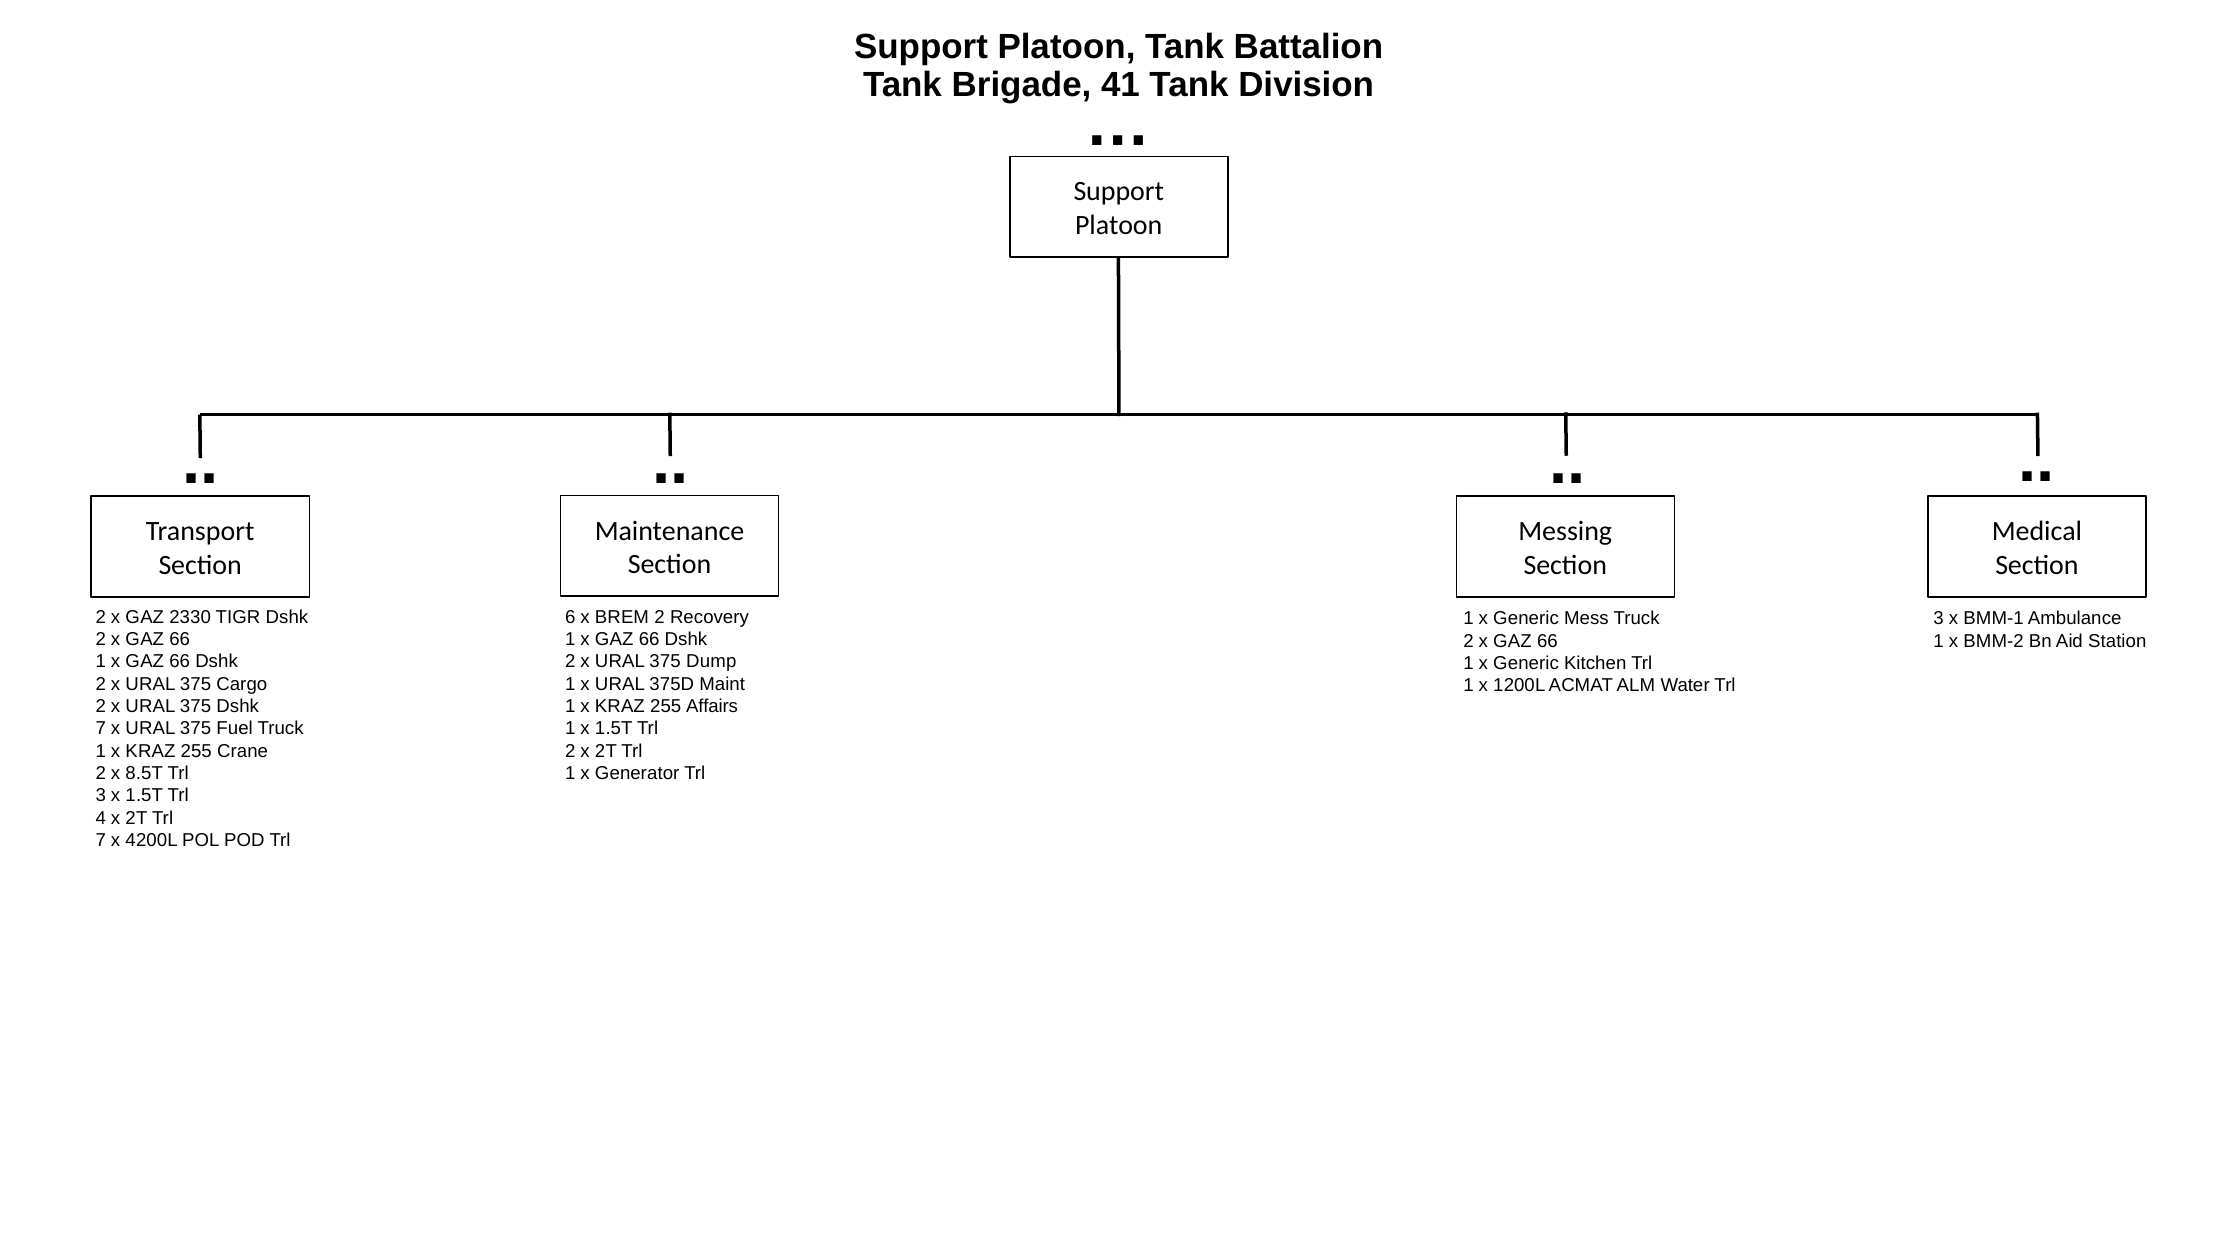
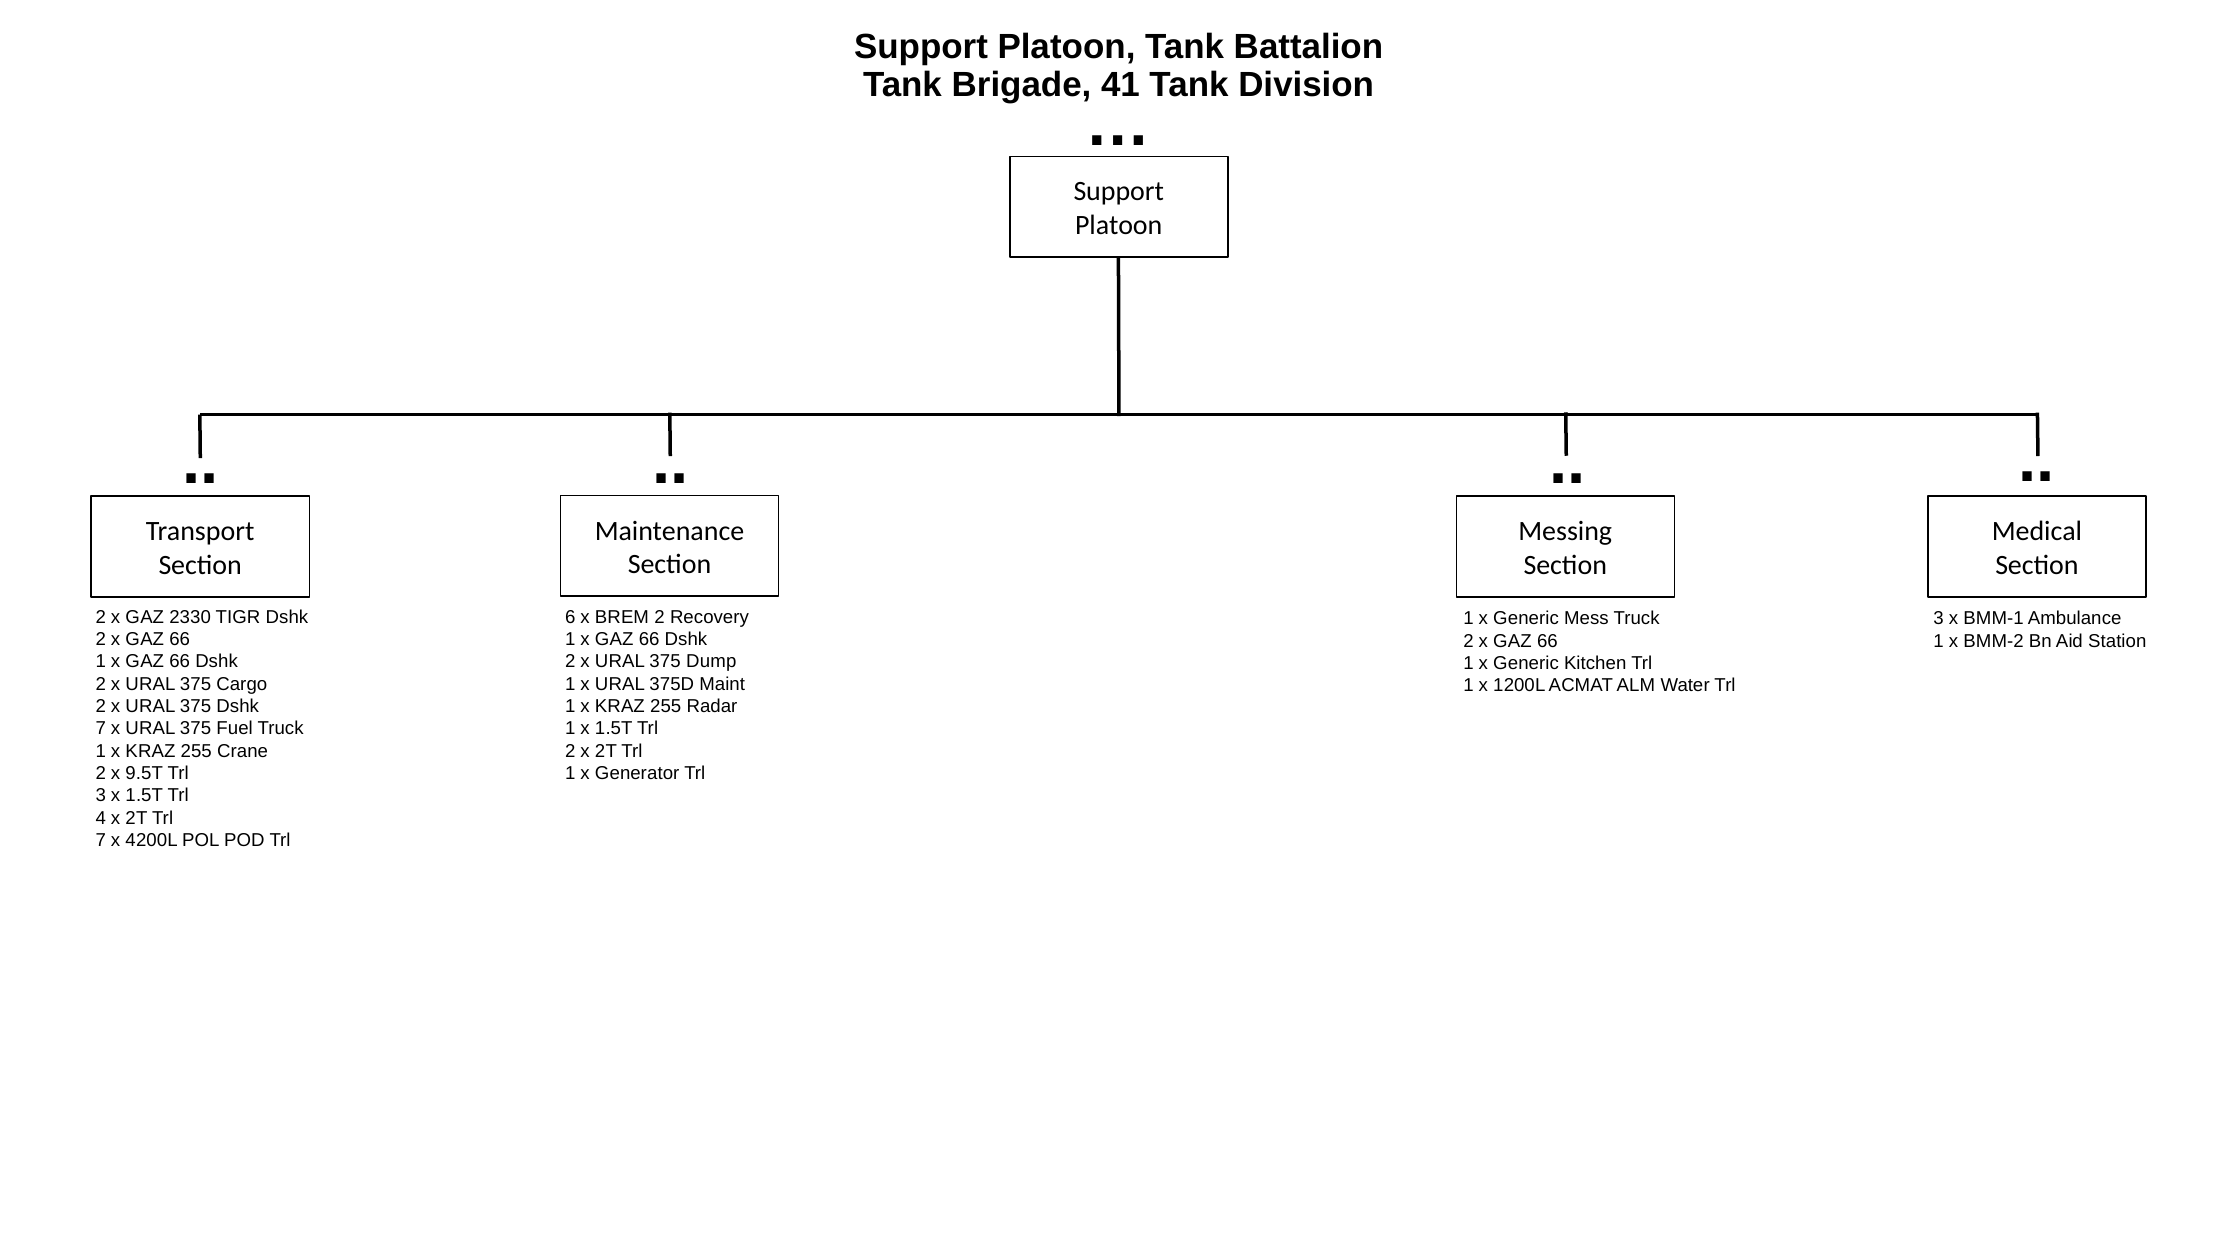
Affairs: Affairs -> Radar (712, 706)
8.5T: 8.5T -> 9.5T (144, 773)
